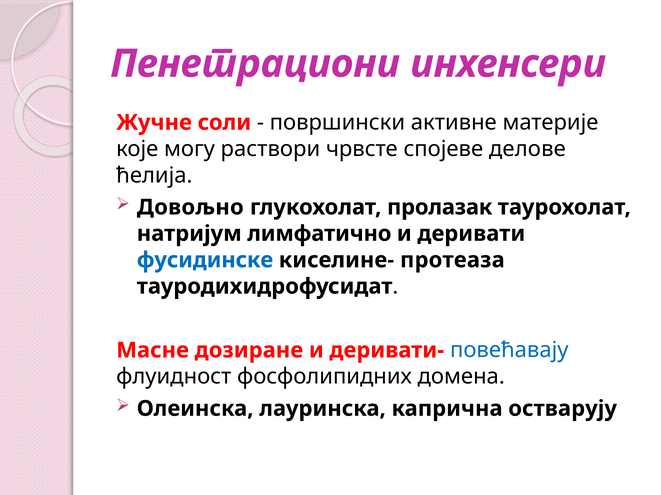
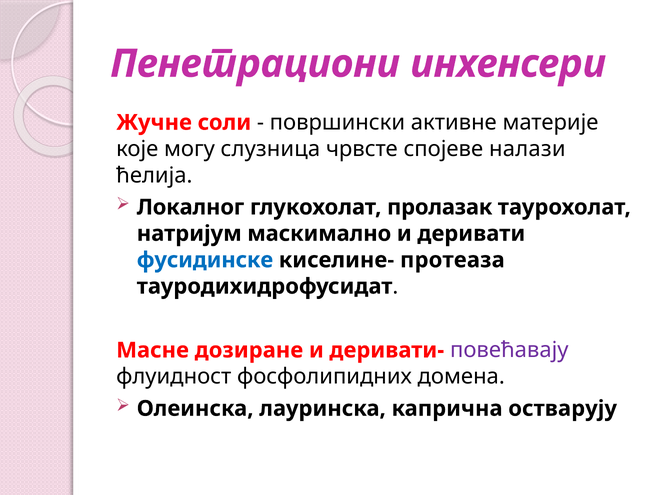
раствори: раствори -> слузница (270, 149)
делове: делове -> налази (527, 149)
Довољно: Довољно -> Локалног (190, 208)
лимфатично: лимфатично -> маскимално (319, 234)
повећавају colour: blue -> purple (509, 351)
